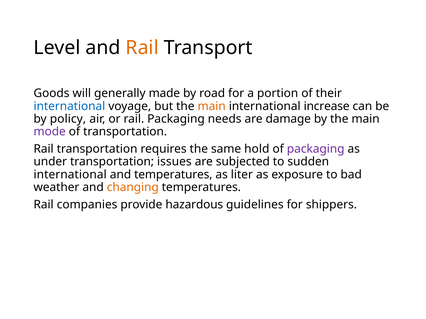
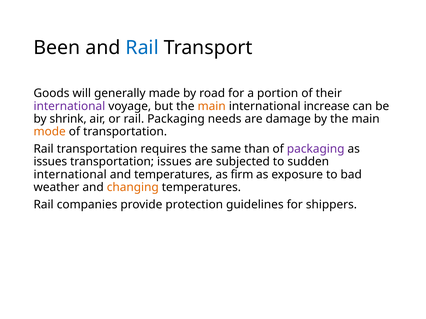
Level: Level -> Been (57, 48)
Rail colour: orange -> blue (142, 48)
international colour: blue -> purple (69, 106)
policy: policy -> shrink (68, 119)
mode colour: purple -> orange (50, 132)
hold: hold -> than (257, 149)
under: under -> issues (50, 162)
liter: liter -> firm (242, 175)
hazardous: hazardous -> protection (194, 205)
